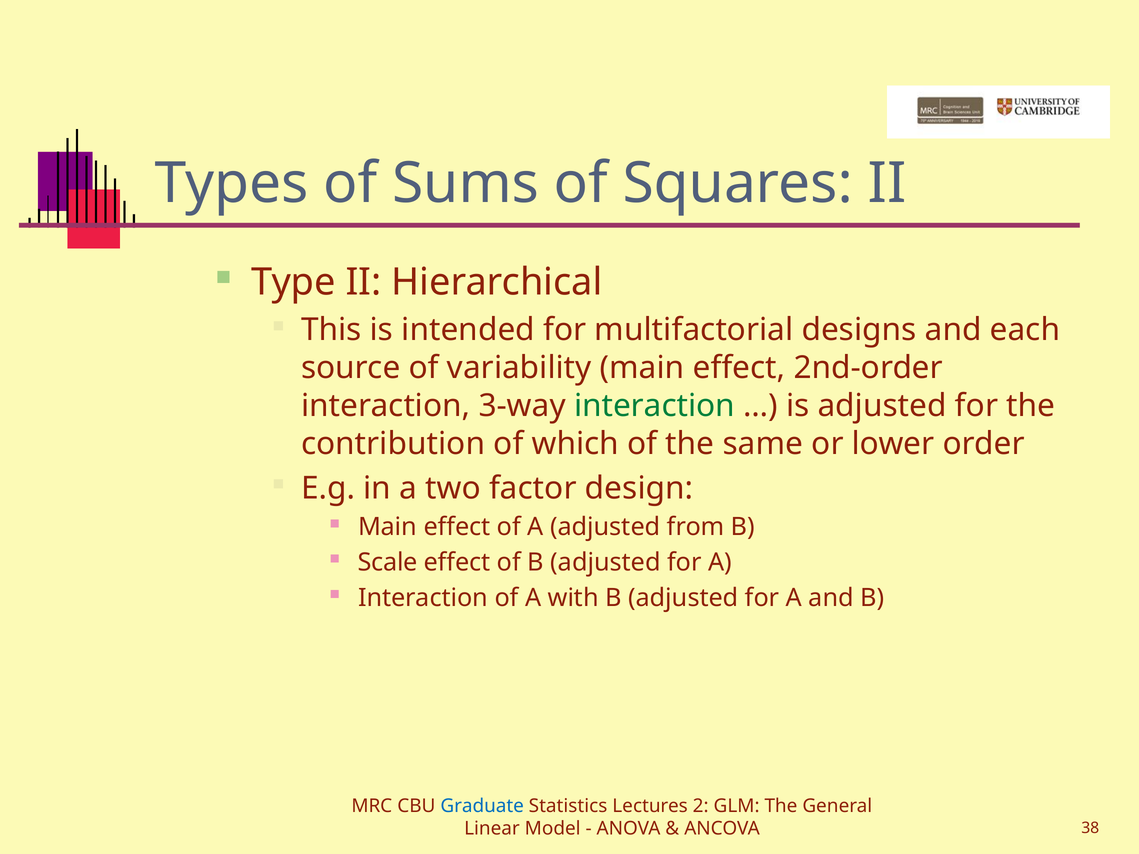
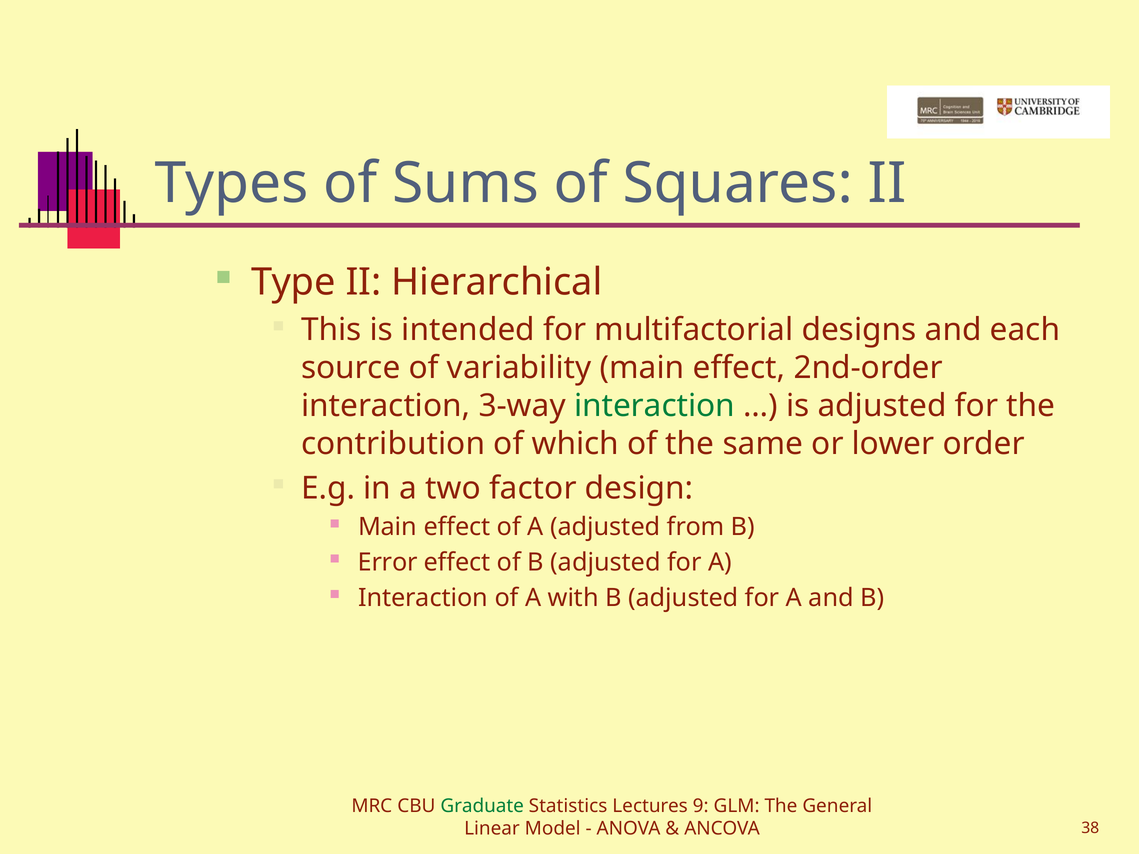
Scale: Scale -> Error (388, 563)
Graduate colour: blue -> green (482, 806)
2: 2 -> 9 (701, 806)
